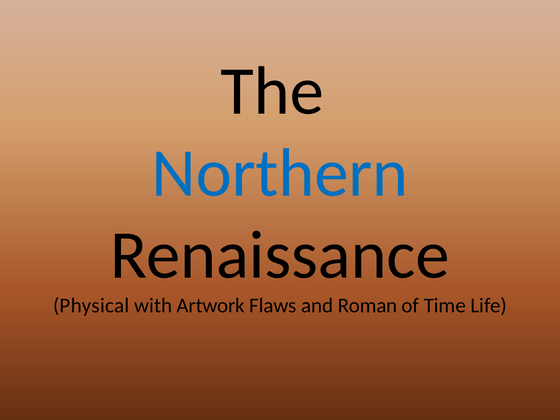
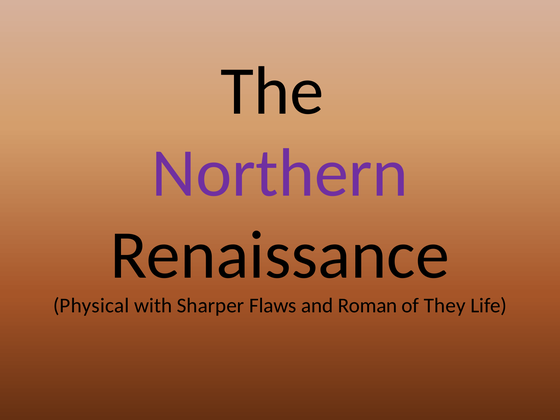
Northern colour: blue -> purple (280, 173)
Artwork: Artwork -> Sharper (211, 306)
Time: Time -> They (445, 306)
